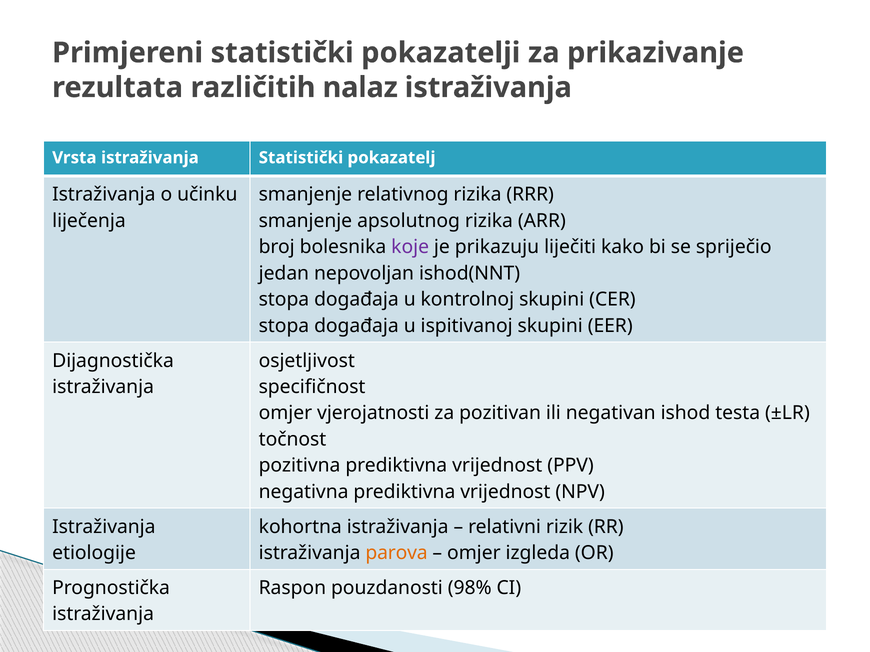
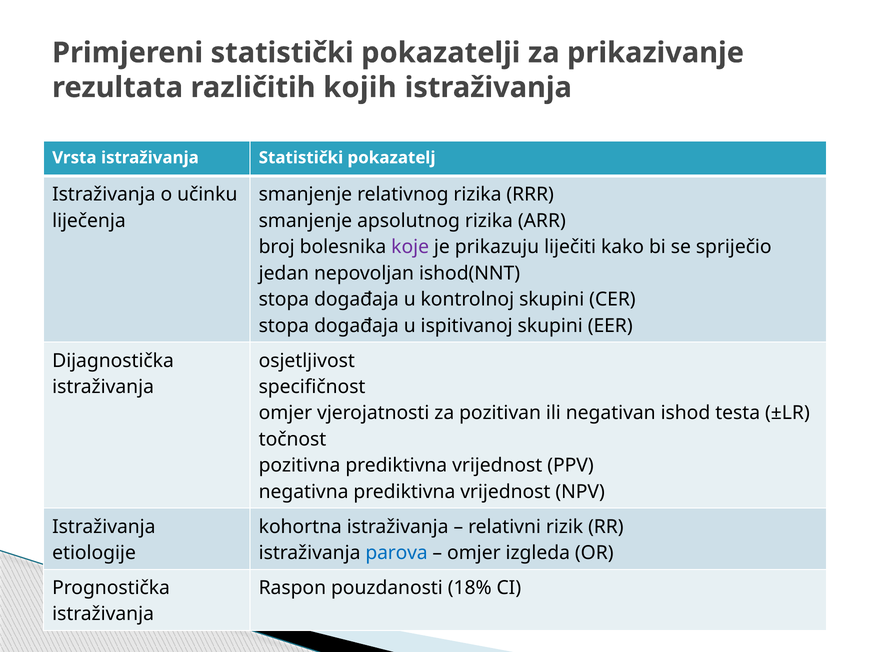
nalaz: nalaz -> kojih (360, 88)
parova colour: orange -> blue (397, 553)
98%: 98% -> 18% (470, 588)
